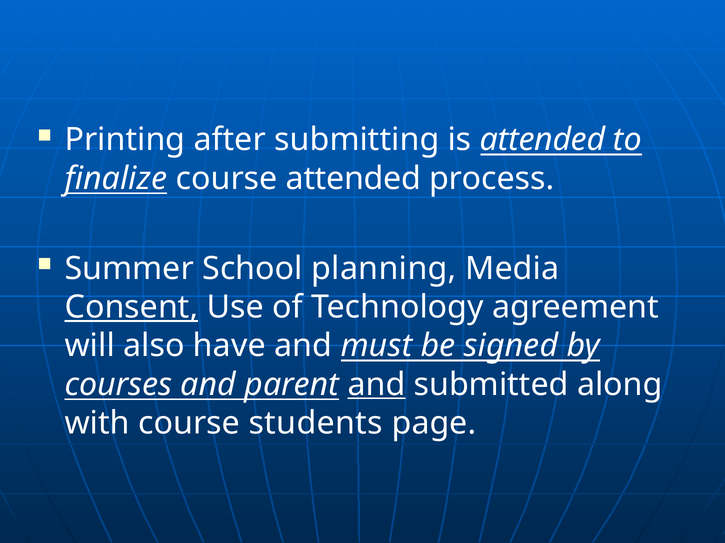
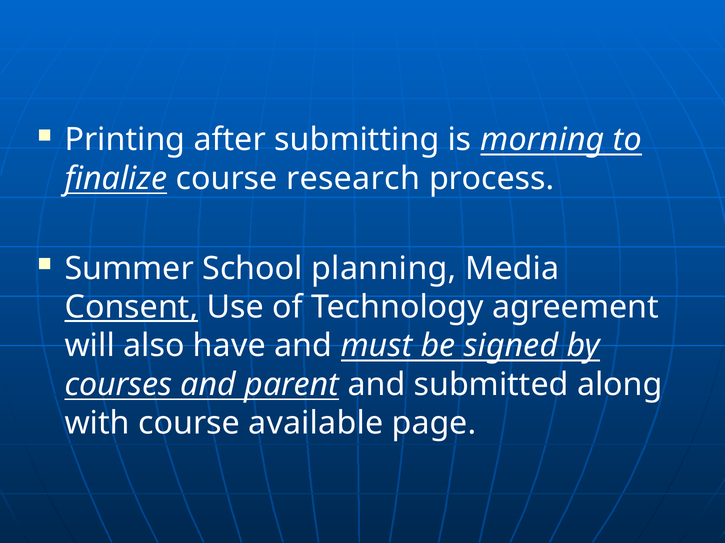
is attended: attended -> morning (542, 140)
course attended: attended -> research (353, 179)
and underline: present -> none (376, 385)
students: students -> available (316, 424)
